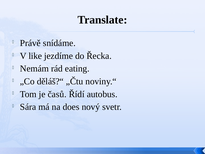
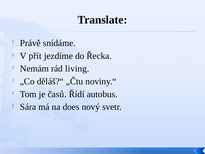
like: like -> přít (35, 56)
eating: eating -> living (77, 69)
